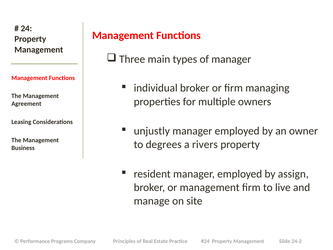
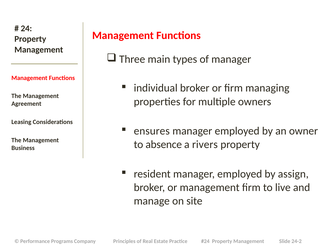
unjustly: unjustly -> ensures (152, 131)
degrees: degrees -> absence (164, 144)
